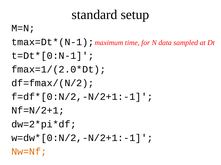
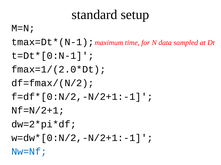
Nw=Nf colour: orange -> blue (29, 152)
